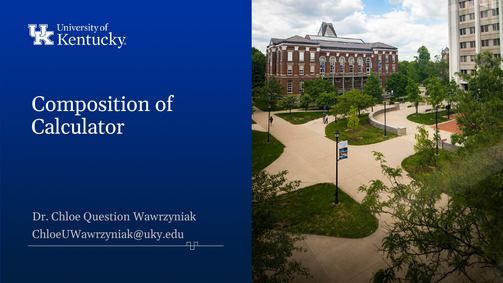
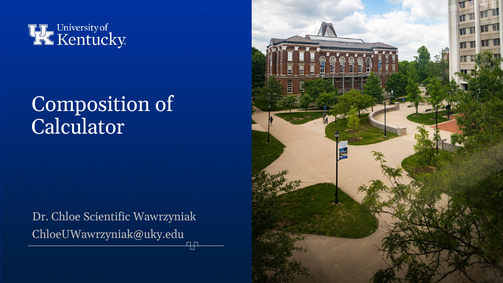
Question: Question -> Scientific (107, 217)
